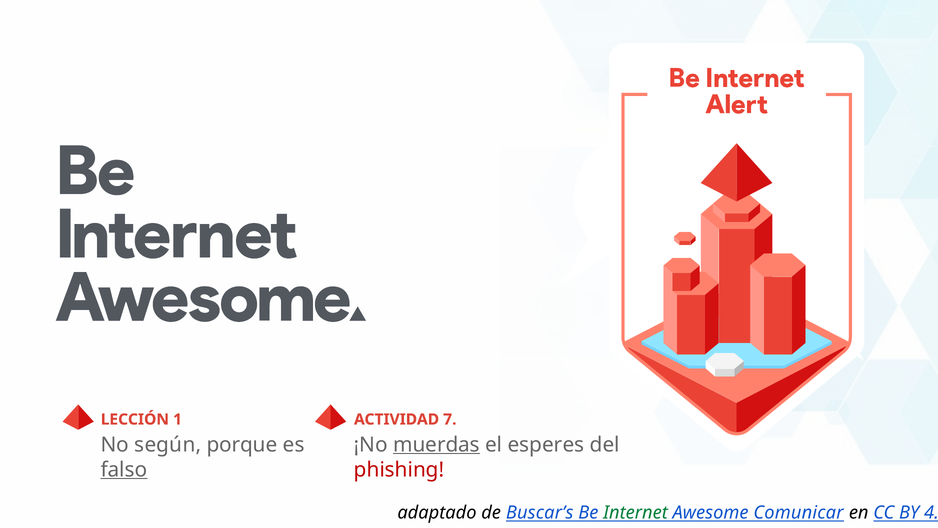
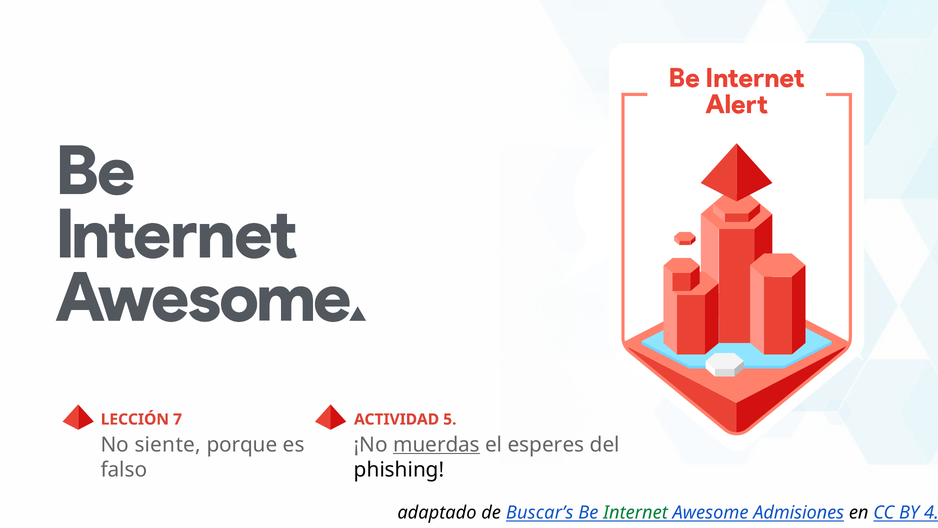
1: 1 -> 7 (178, 419)
7: 7 -> 5 (450, 419)
según: según -> siente (168, 444)
falso underline: present -> none (124, 469)
phishing colour: red -> black (399, 469)
Comunicar: Comunicar -> Admisiones (799, 512)
